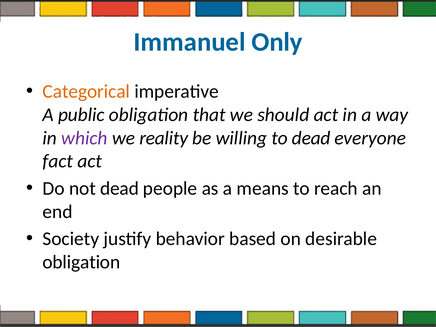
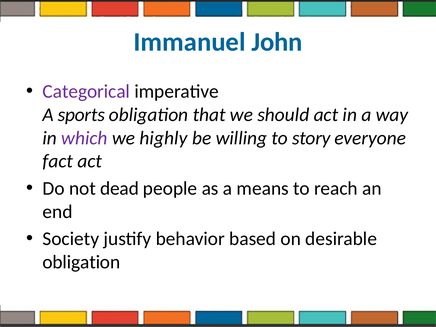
Only: Only -> John (277, 42)
Categorical colour: orange -> purple (86, 91)
public: public -> sports (81, 115)
reality: reality -> highly (164, 138)
to dead: dead -> story (311, 138)
